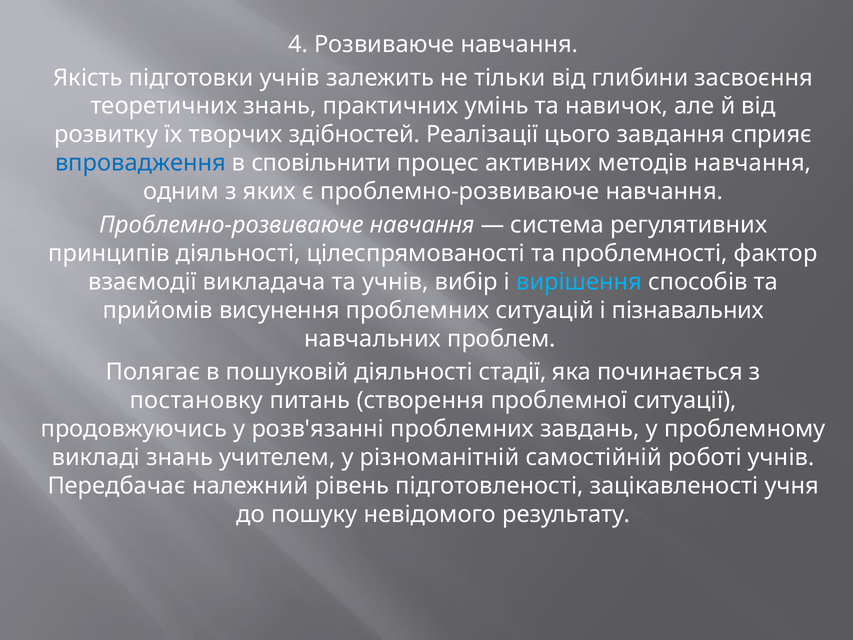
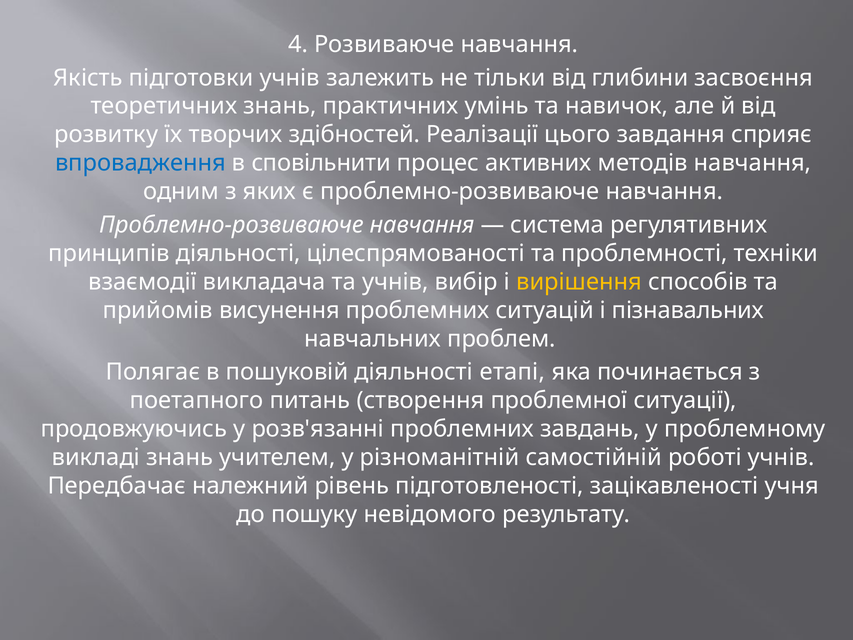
фактор: фактор -> техніки (776, 253)
вирішення colour: light blue -> yellow (579, 282)
стадії: стадії -> етапі (512, 372)
постановку: постановку -> поетапного (197, 400)
